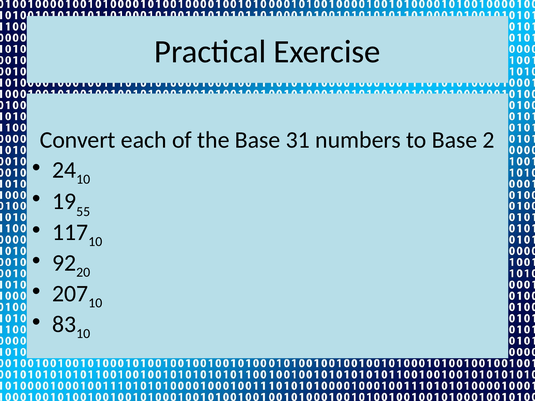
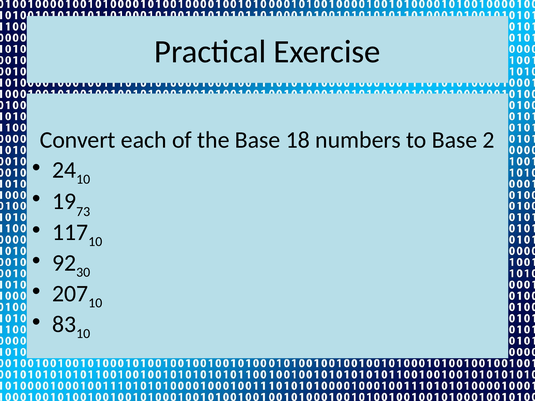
31: 31 -> 18 (298, 140)
55: 55 -> 73 (83, 212)
20: 20 -> 30 (83, 272)
